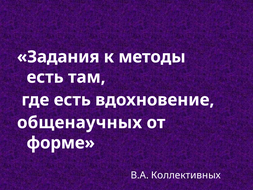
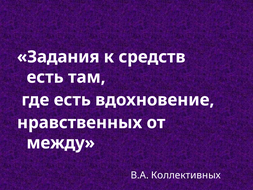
методы: методы -> средств (152, 57)
общенаучных: общенаучных -> нравственных (80, 122)
форме: форме -> между (61, 143)
